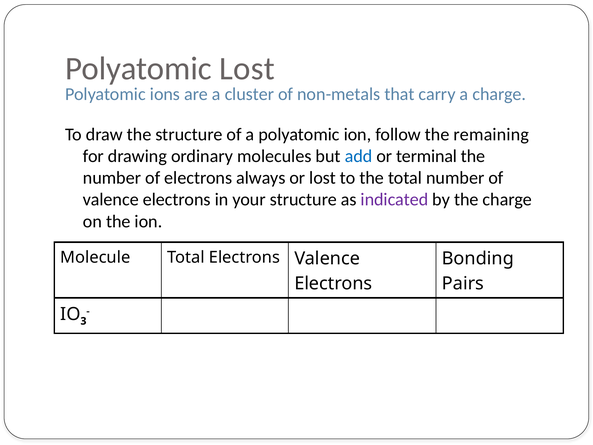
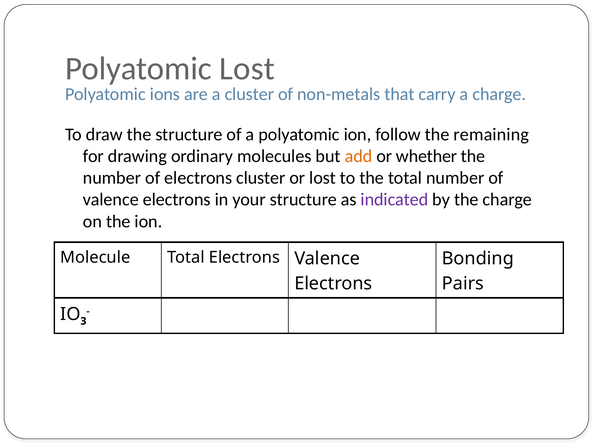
add colour: blue -> orange (359, 156)
terminal: terminal -> whether (427, 156)
electrons always: always -> cluster (261, 178)
